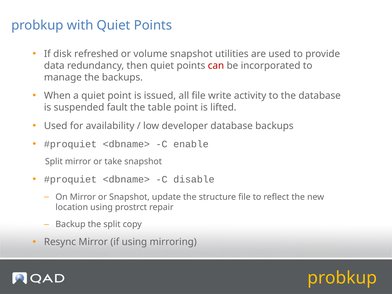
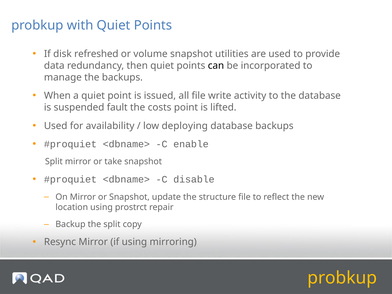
can colour: red -> black (216, 66)
table: table -> costs (160, 107)
developer: developer -> deploying (185, 126)
